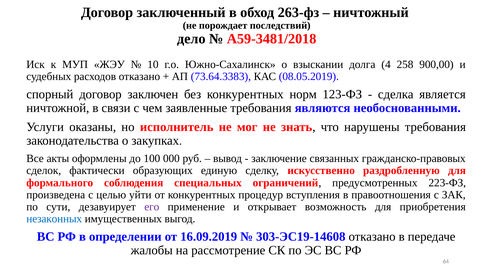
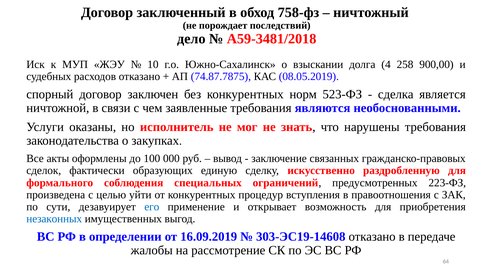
263-фз: 263-фз -> 758-фз (298, 12)
73.64.3383: 73.64.3383 -> 74.87.7875 (221, 76)
123-ФЗ: 123-ФЗ -> 523-ФЗ (342, 94)
его colour: purple -> blue (152, 206)
